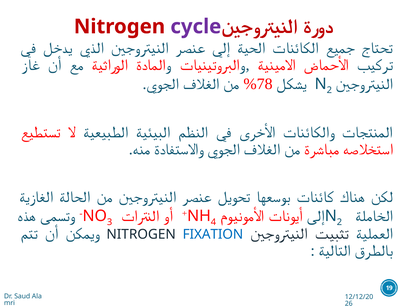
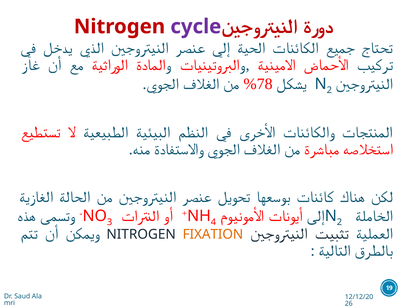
FIXATION colour: blue -> orange (213, 234)
